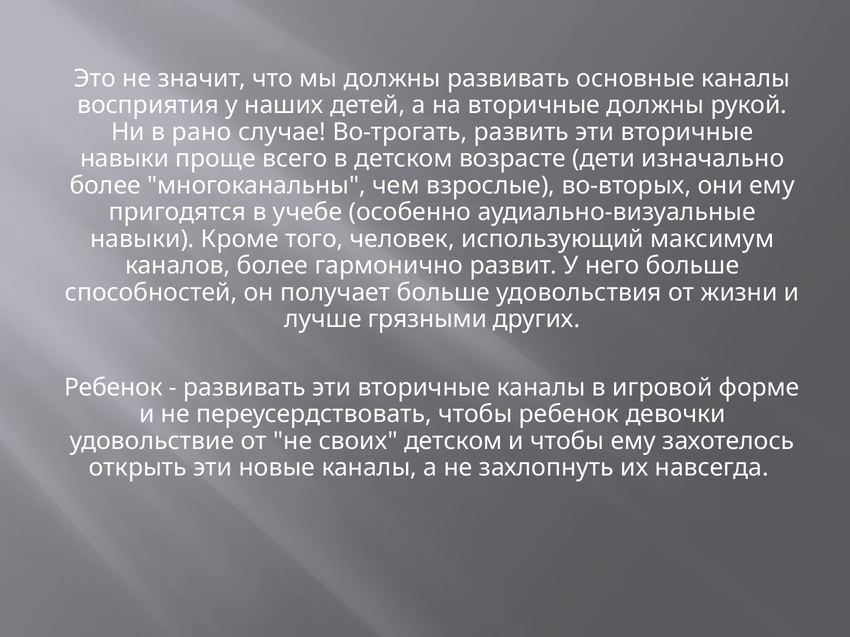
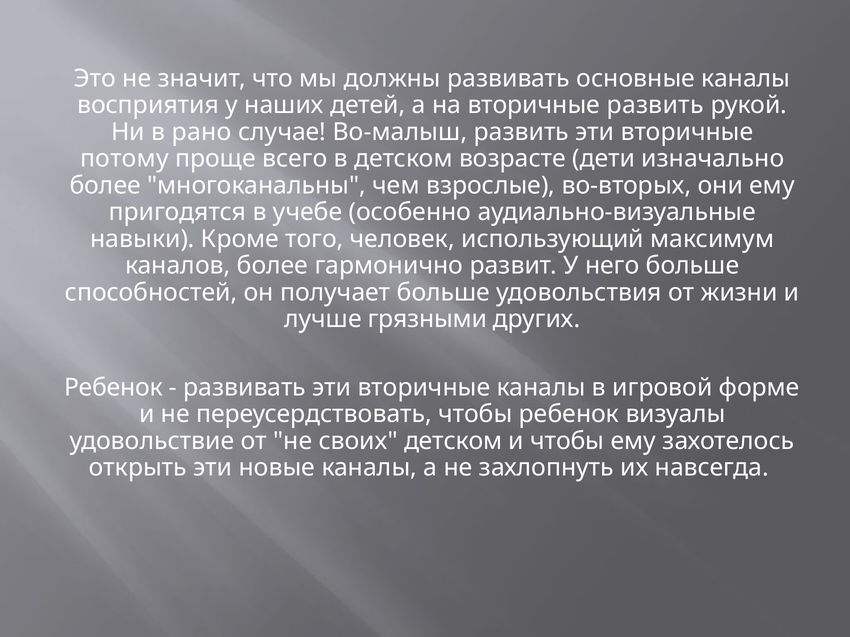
вторичные должны: должны -> развить (655, 105)
Во-трогать: Во-трогать -> Во-малыш (400, 132)
навыки: навыки -> потому (124, 159)
девочки: девочки -> визуалы (676, 415)
